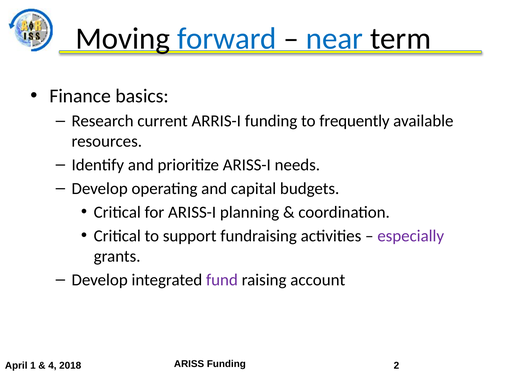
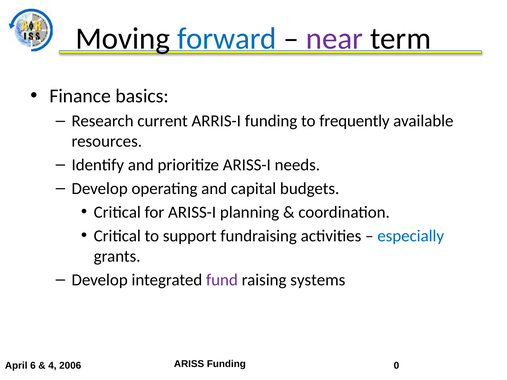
near colour: blue -> purple (334, 38)
especially colour: purple -> blue (411, 236)
account: account -> systems (318, 280)
1: 1 -> 6 (33, 366)
2018: 2018 -> 2006 (70, 366)
2: 2 -> 0 (396, 366)
